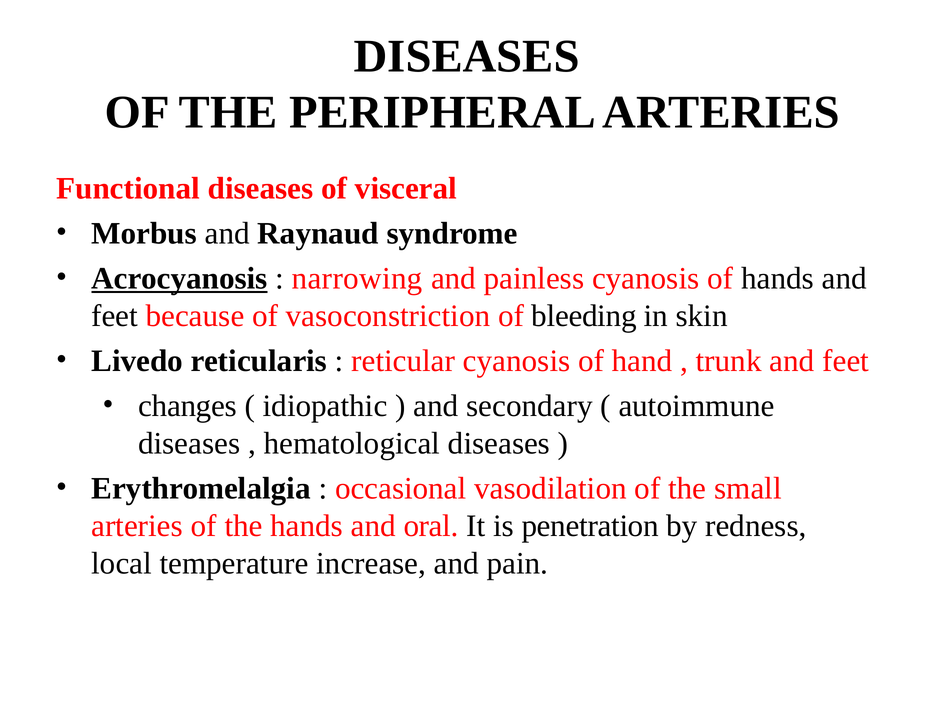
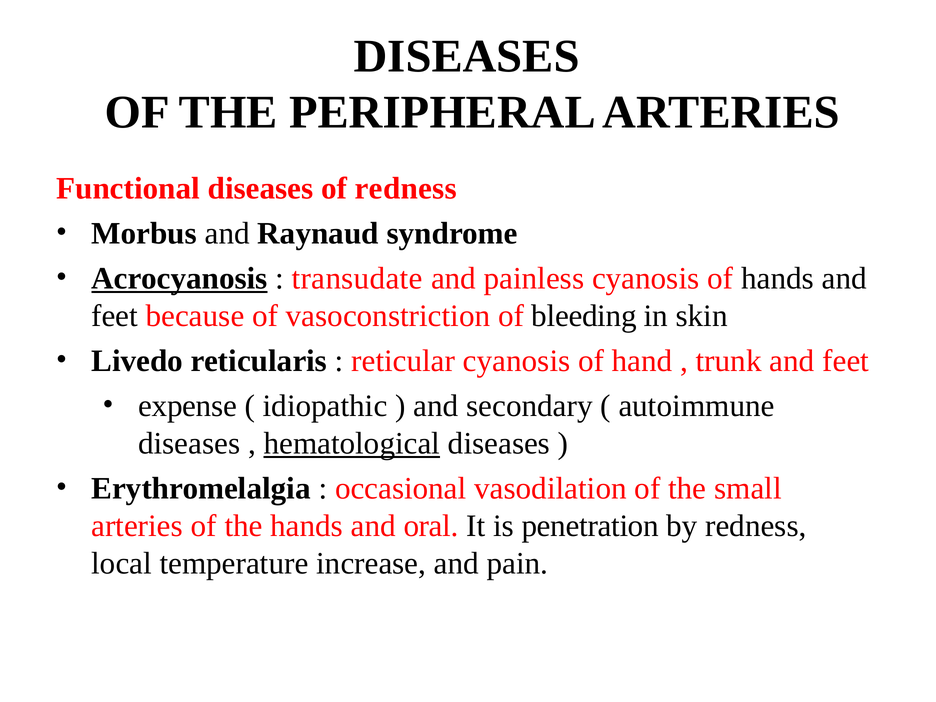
of visceral: visceral -> redness (406, 188)
narrowing: narrowing -> transudate (357, 278)
changes: changes -> expense (188, 406)
hematological underline: none -> present (352, 443)
